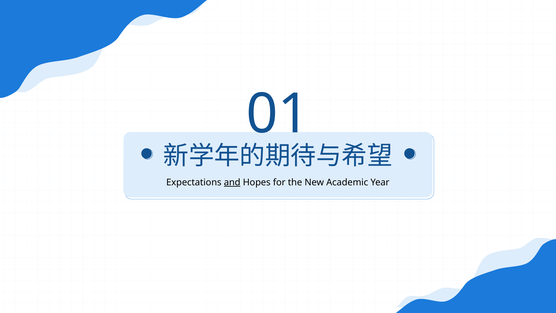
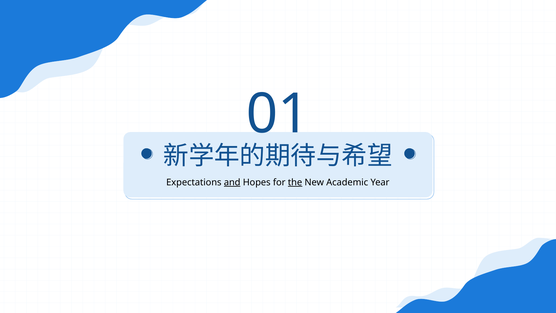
the underline: none -> present (295, 182)
